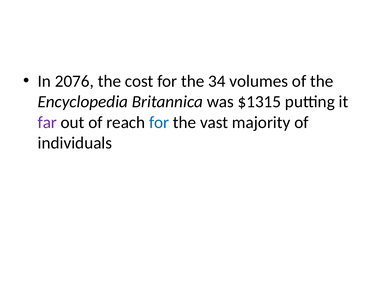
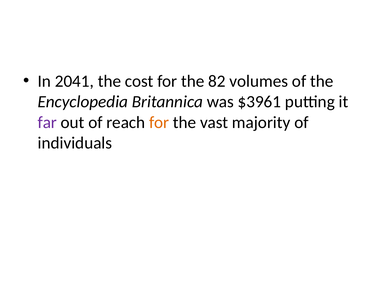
2076: 2076 -> 2041 (74, 81)
34: 34 -> 82 (217, 81)
$1315: $1315 -> $3961 (259, 102)
for colour: blue -> orange (159, 122)
